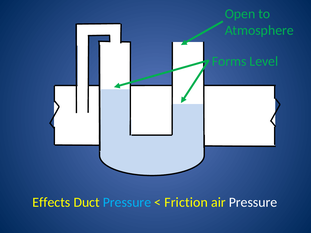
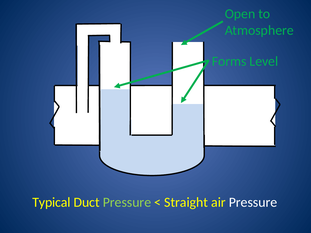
Effects: Effects -> Typical (51, 202)
Pressure colour: light blue -> light green (127, 202)
Friction: Friction -> Straight (186, 202)
